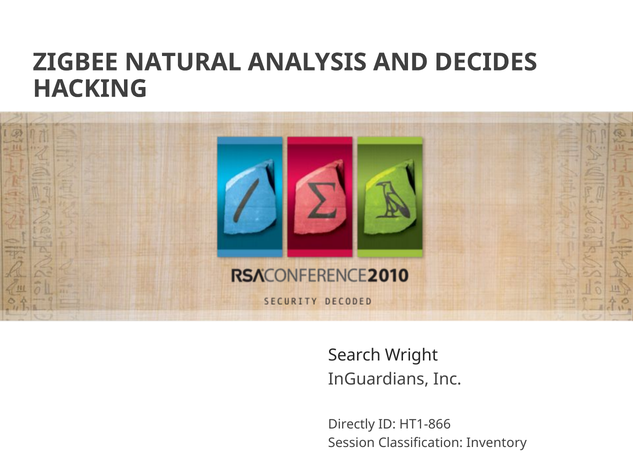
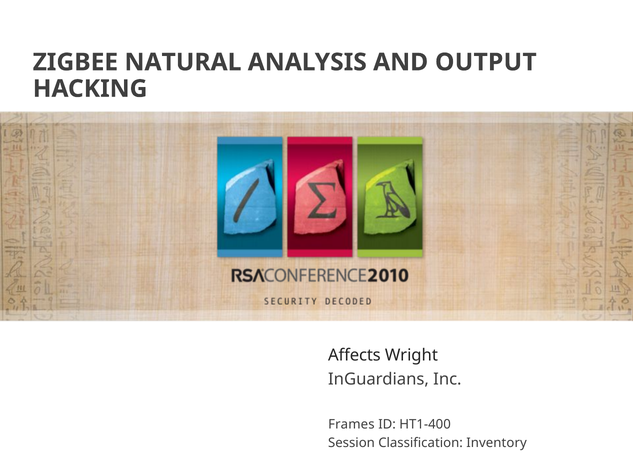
DECIDES: DECIDES -> OUTPUT (486, 62)
Search: Search -> Affects (354, 356)
Directly: Directly -> Frames (351, 425)
HT1-866: HT1-866 -> HT1-400 (425, 425)
